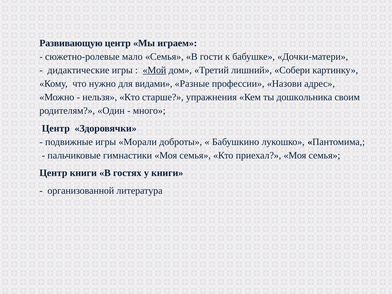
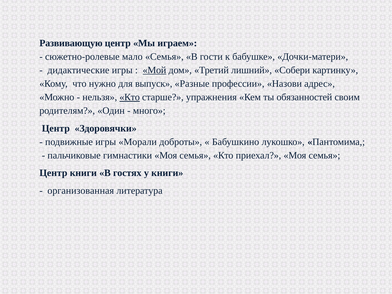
видами: видами -> выпуск (154, 84)
Кто underline: none -> present (130, 97)
дошкольника: дошкольника -> обязанностей (304, 97)
организованной: организованной -> организованная (81, 191)
